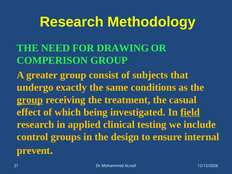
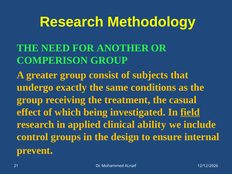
DRAWING: DRAWING -> ANOTHER (123, 48)
group underline: present -> none (30, 100)
testing: testing -> ability (152, 125)
